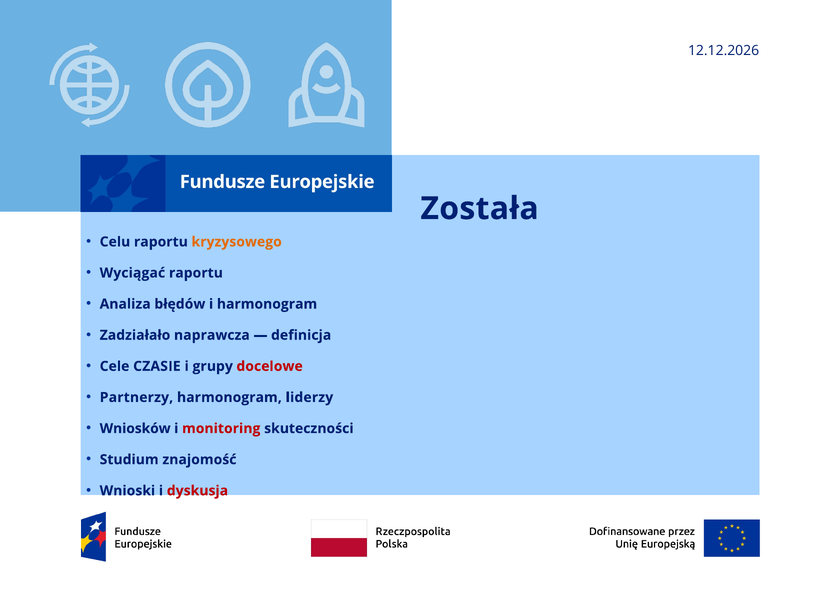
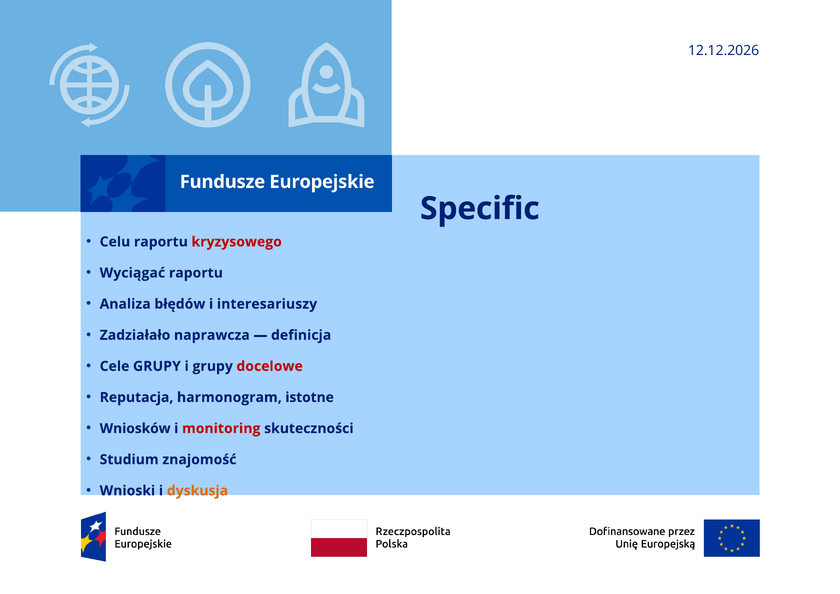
Została: Została -> Specific (480, 209)
kryzysowego colour: orange -> red (237, 242)
i harmonogram: harmonogram -> interesariuszy (267, 304)
Cele CZASIE: CZASIE -> GRUPY (157, 366)
Partnerzy: Partnerzy -> Reputacja (137, 397)
liderzy: liderzy -> istotne (310, 397)
dyskusja colour: red -> orange (198, 491)
